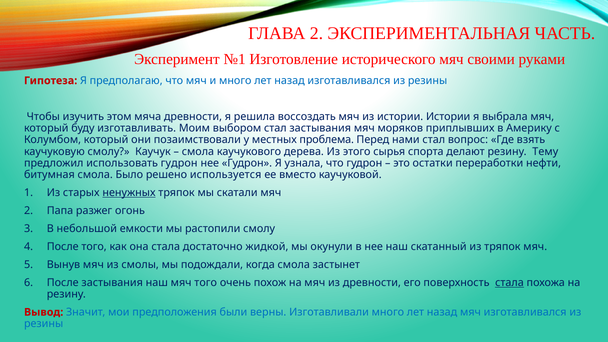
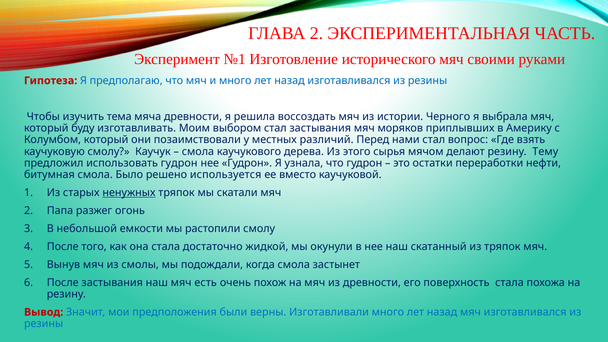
этом: этом -> тема (119, 117)
истории Истории: Истории -> Черного (448, 117)
проблема: проблема -> различий (327, 140)
спорта: спорта -> мячом (426, 151)
мяч того: того -> есть (206, 283)
стала underline: present -> none (509, 283)
